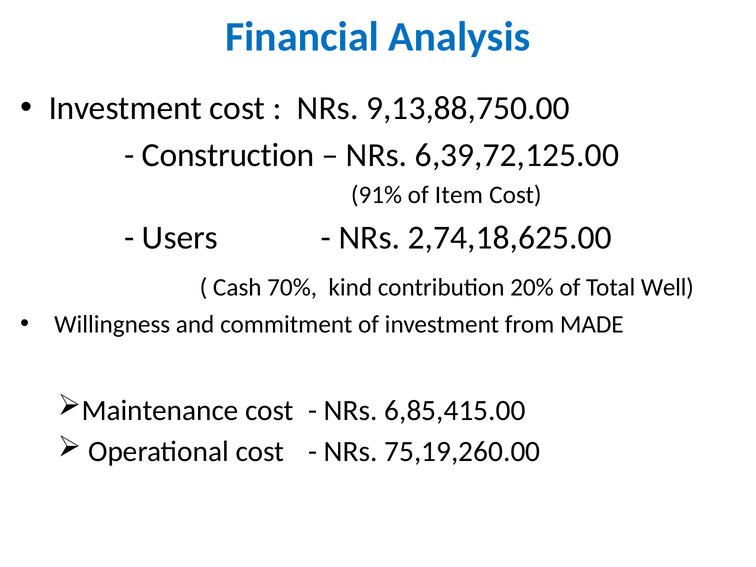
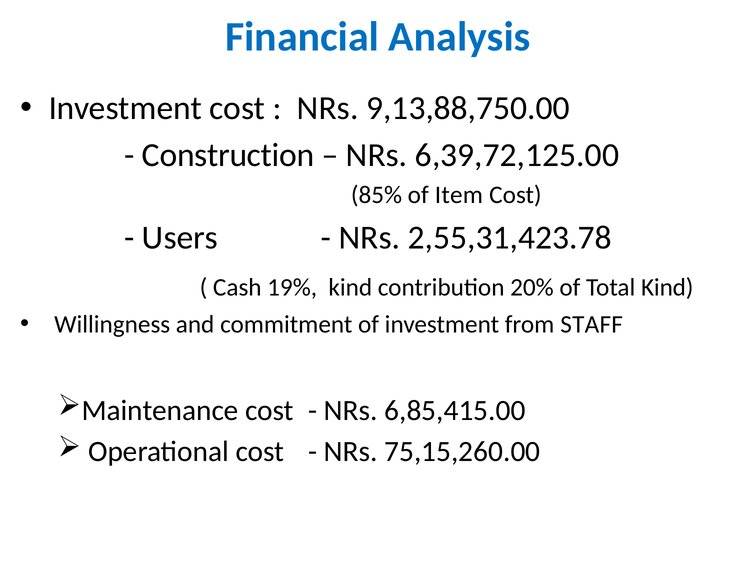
91%: 91% -> 85% (376, 195)
2,74,18,625.00: 2,74,18,625.00 -> 2,55,31,423.78 (510, 238)
70%: 70% -> 19% (292, 287)
Total Well: Well -> Kind (667, 287)
MADE: MADE -> STAFF (592, 324)
75,19,260.00: 75,19,260.00 -> 75,15,260.00 (462, 452)
